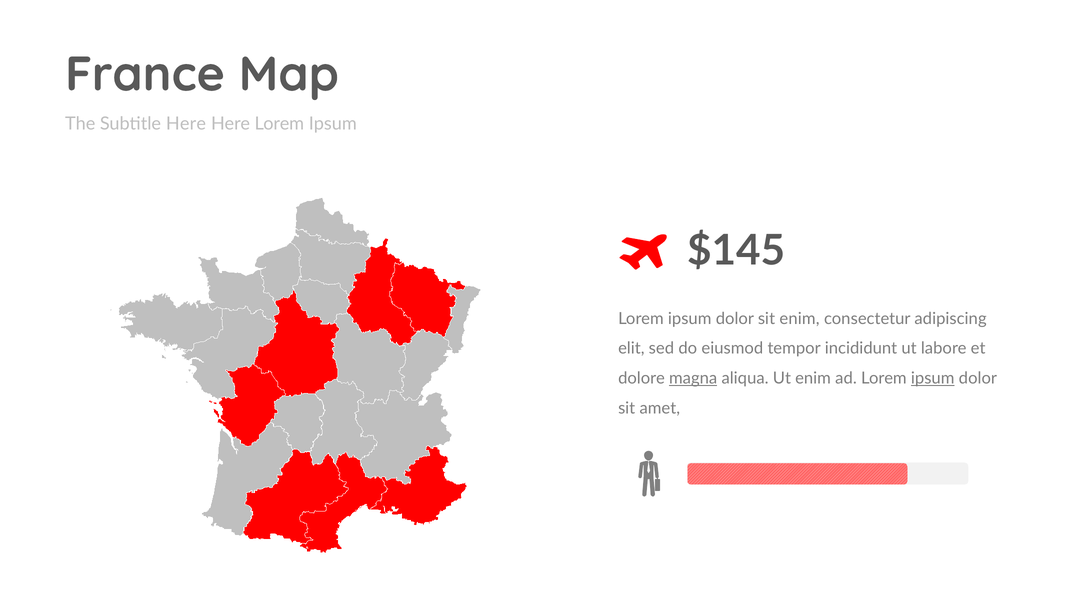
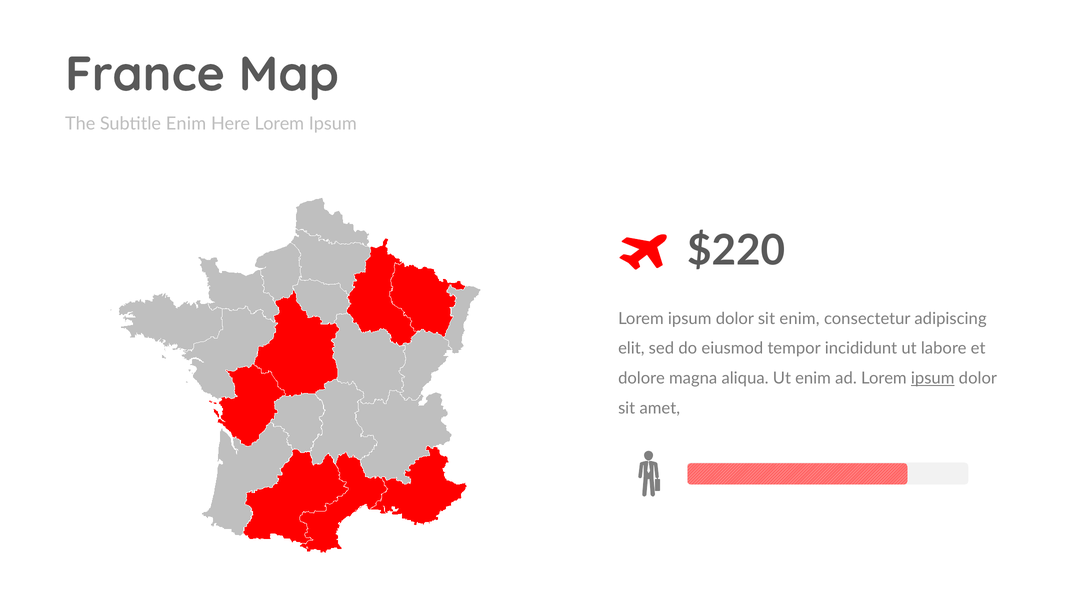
Subtitle Here: Here -> Enim (186, 124)
$145: $145 -> $220 (736, 251)
magna underline: present -> none (693, 378)
